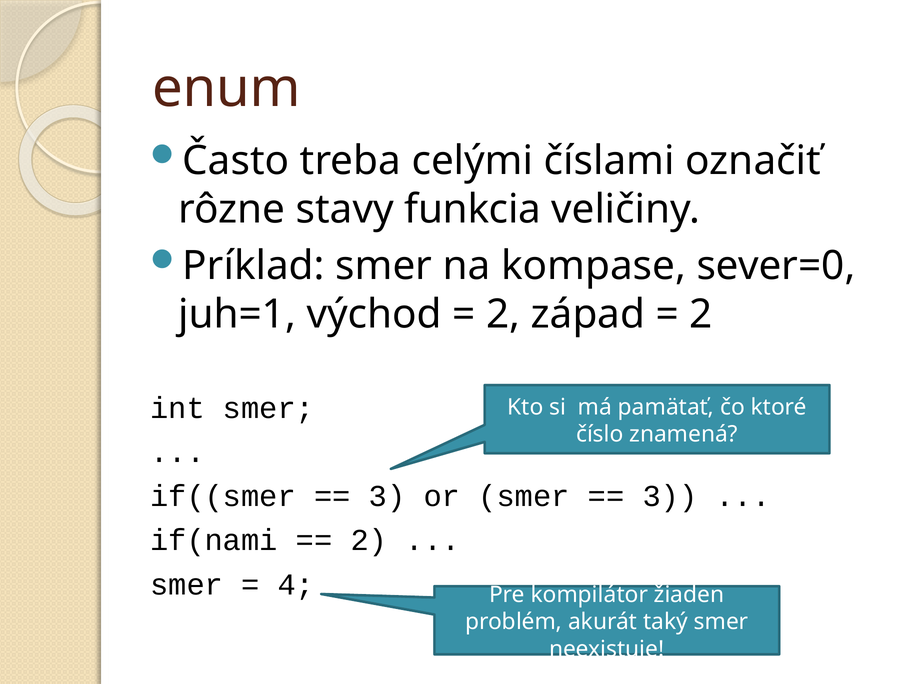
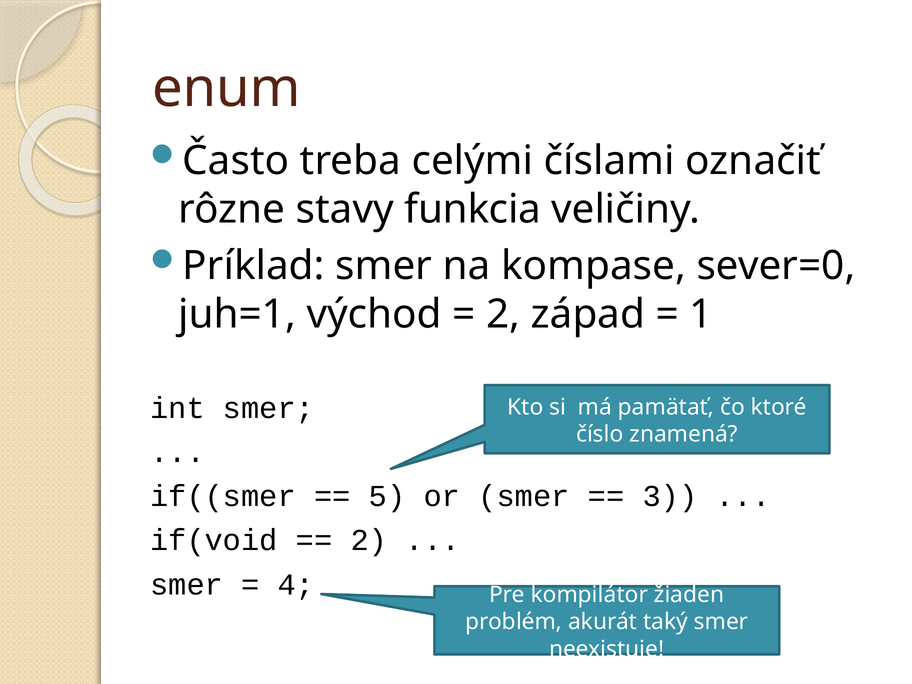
2: 2 -> 1 (701, 315)
3: 3 -> 5 (387, 496)
if(nami: if(nami -> if(void (214, 540)
